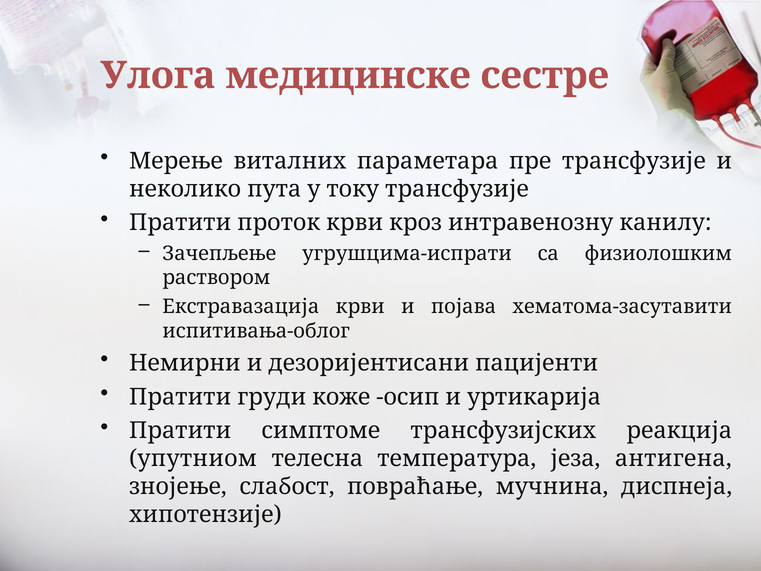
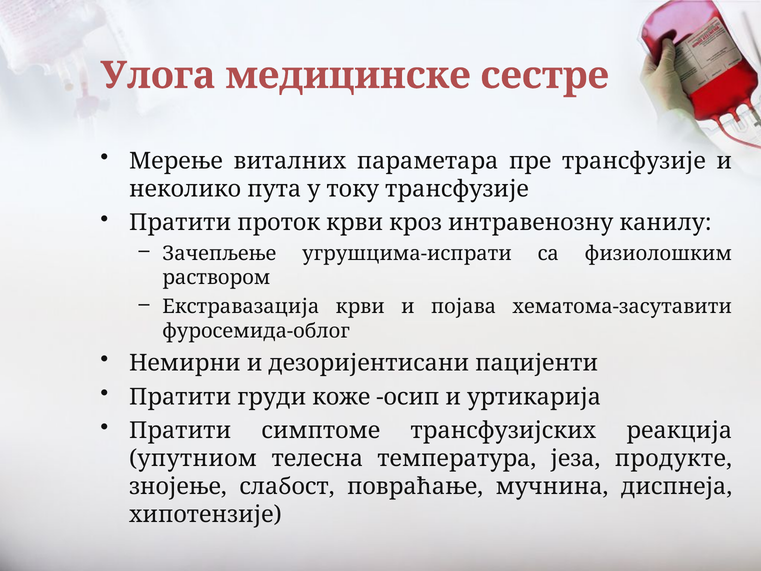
испитивања-облог: испитивања-облог -> фуросемидa-облог (256, 331)
антигена: антигена -> продукте (673, 458)
